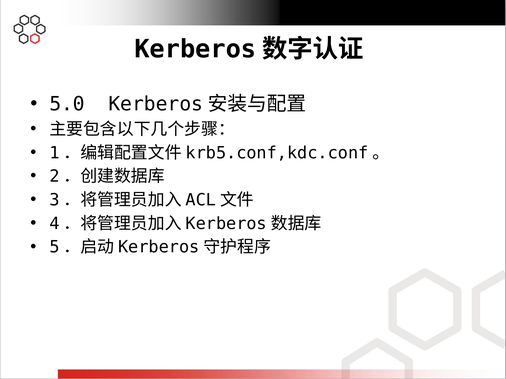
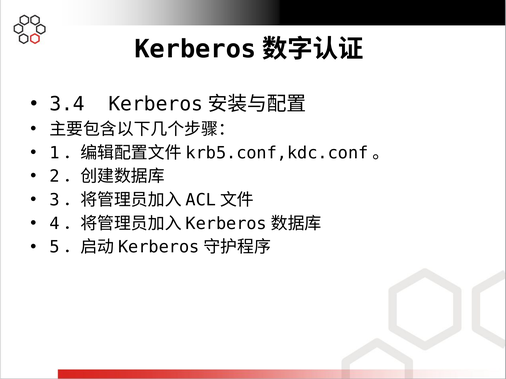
5.0: 5.0 -> 3.4 (67, 104)
